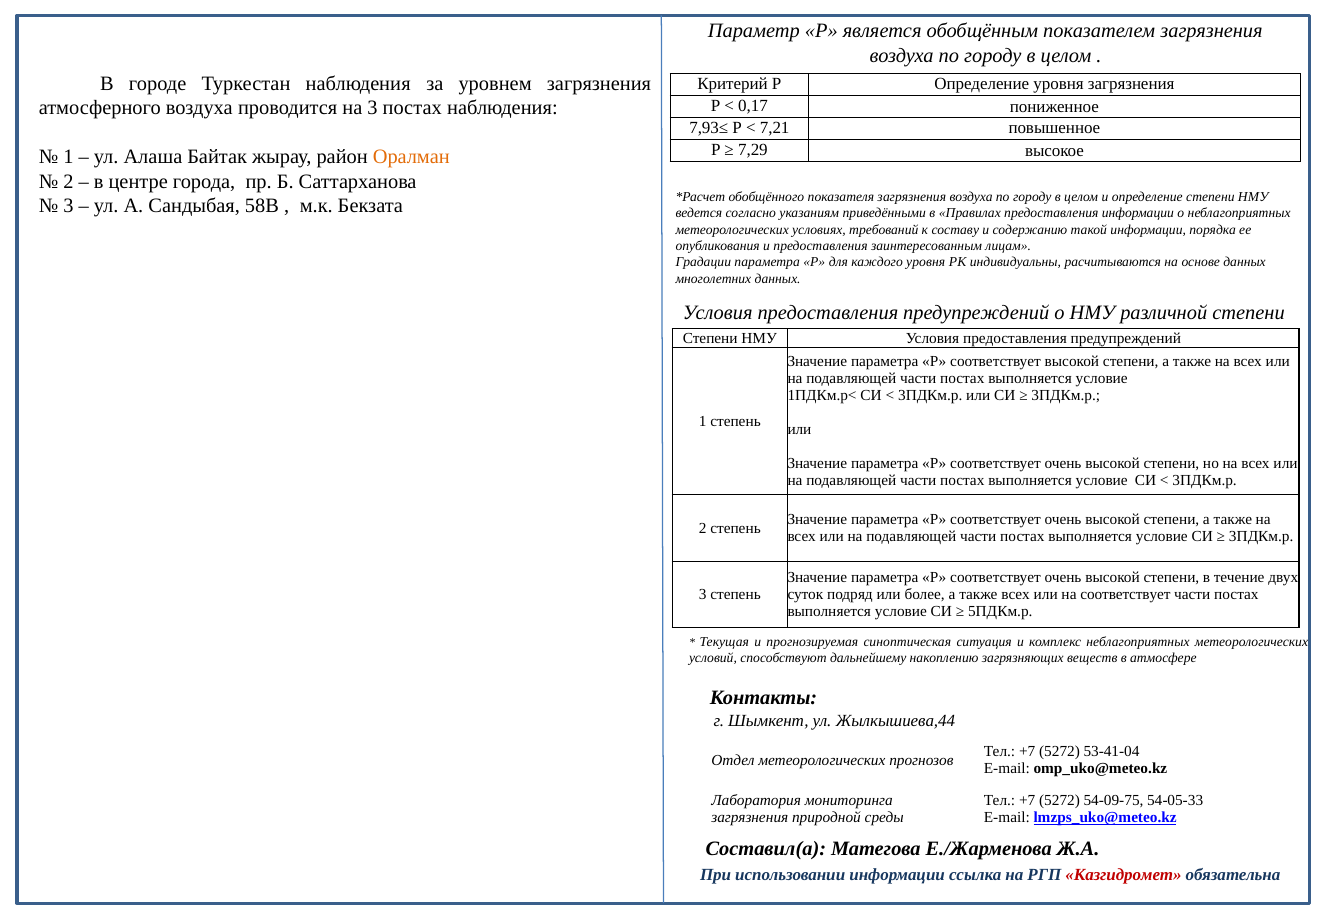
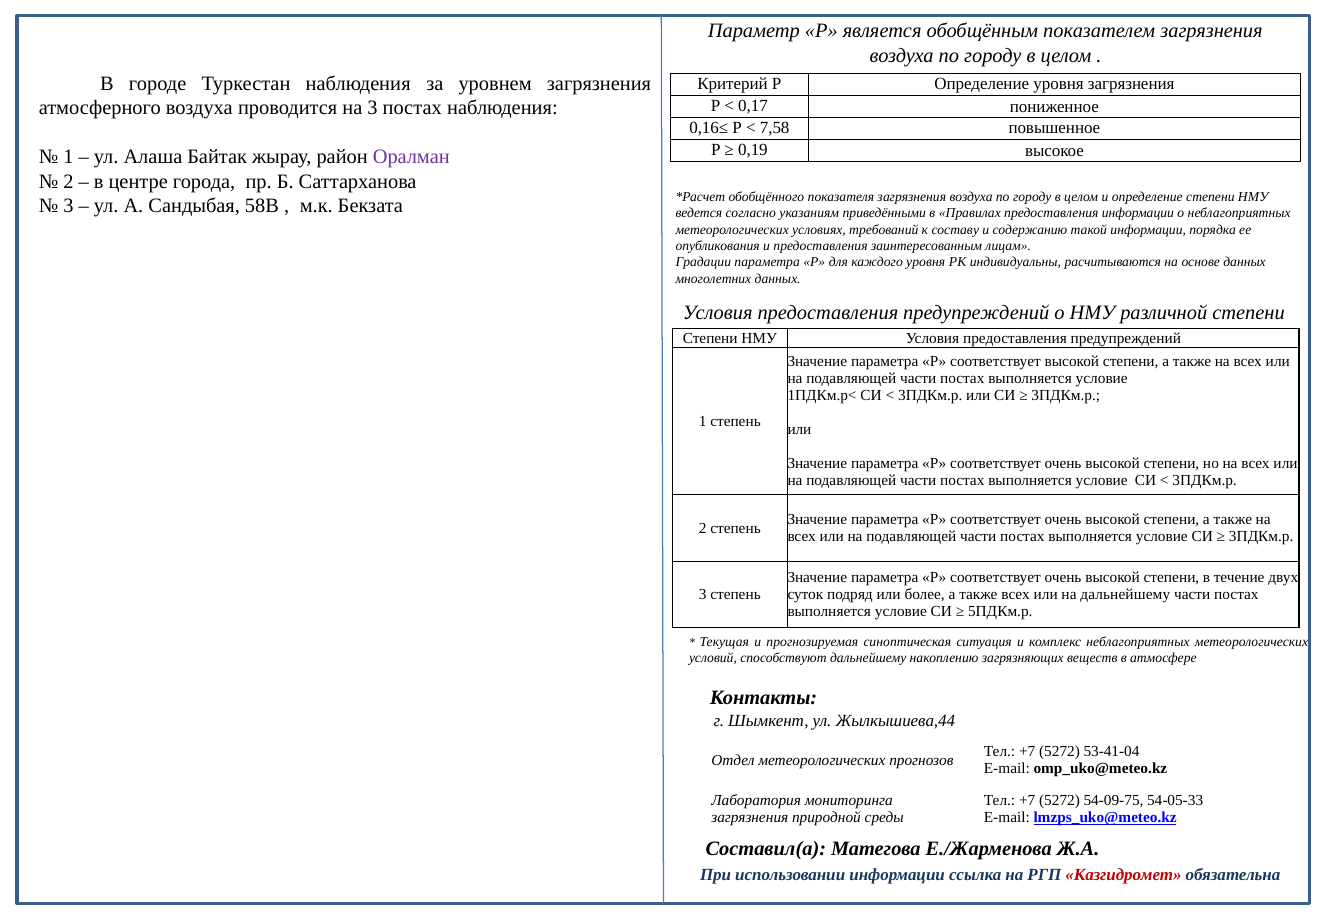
7,93≤: 7,93≤ -> 0,16≤ (709, 128)
7,21: 7,21 -> 7,58 (775, 128)
7,29: 7,29 -> 0,19 (753, 150)
Оралман colour: orange -> purple (411, 157)
на соответствует: соответствует -> дальнейшему (1125, 594)
